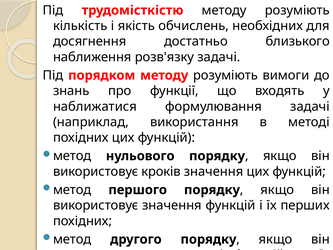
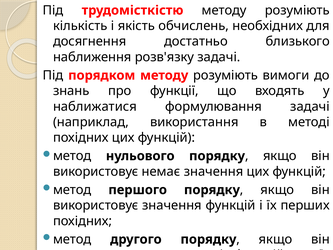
кроків: кроків -> немає (161, 171)
